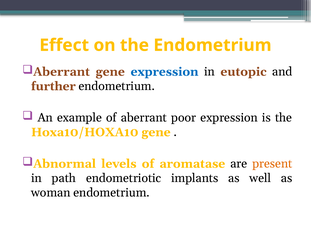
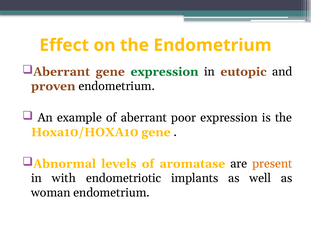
expression colour: blue -> green (165, 72)
further: further -> proven (53, 86)
path: path -> with (64, 178)
